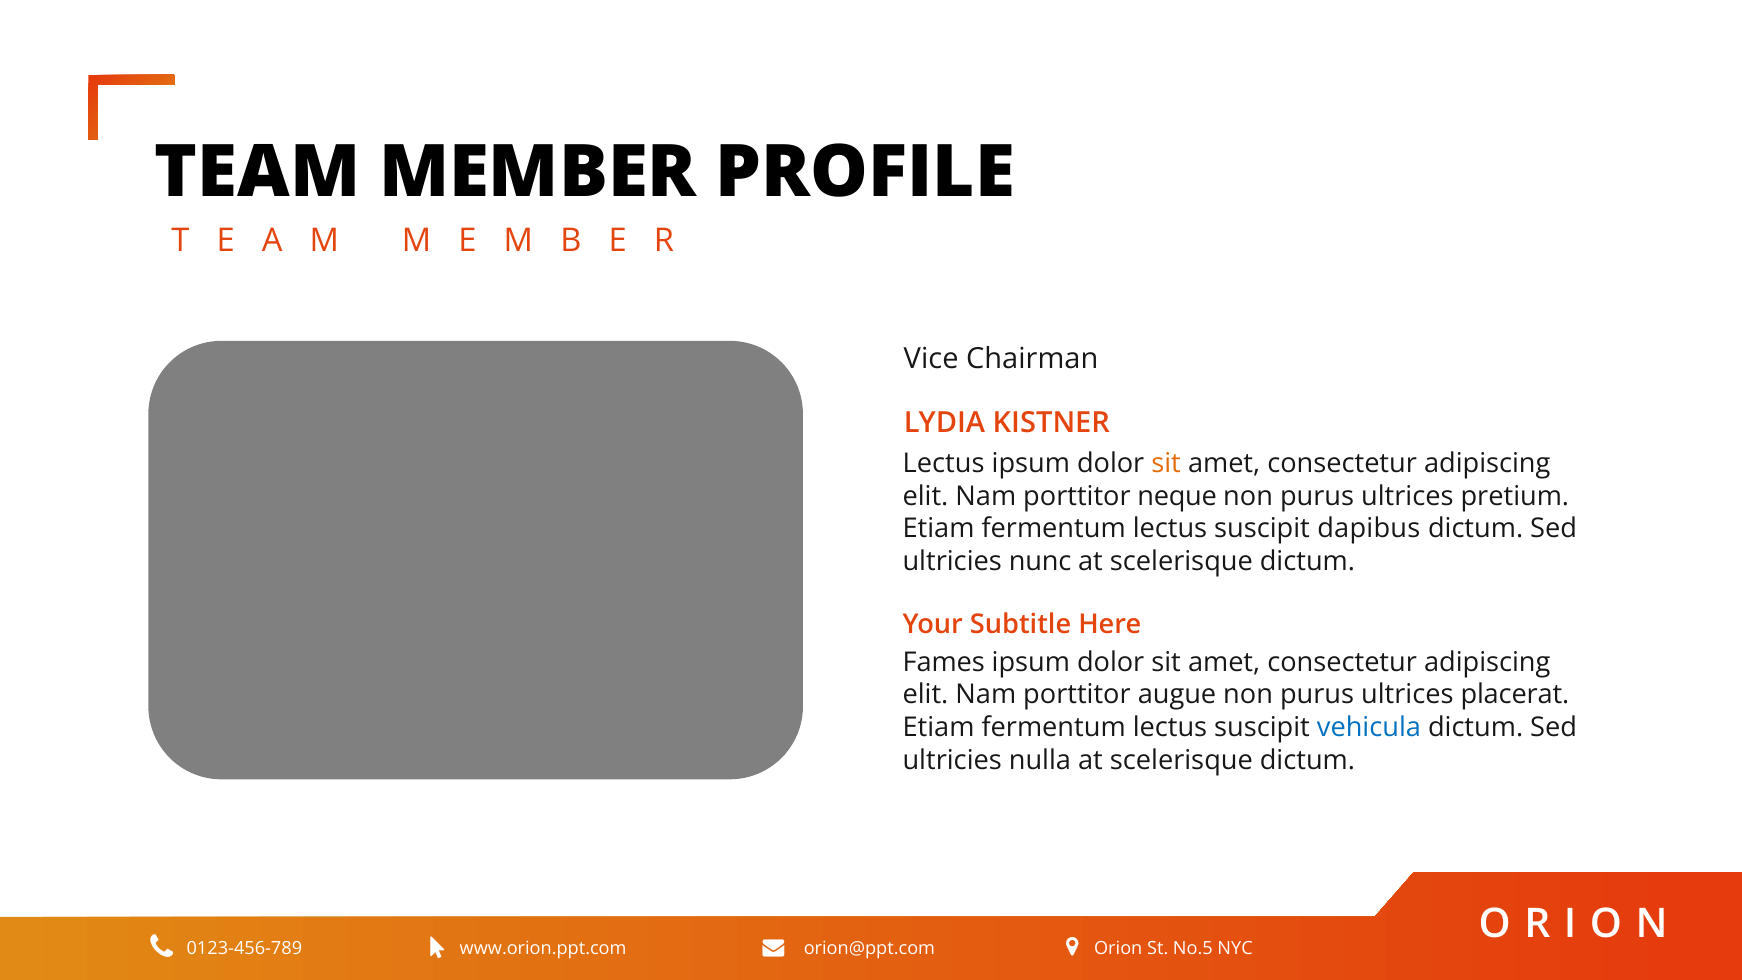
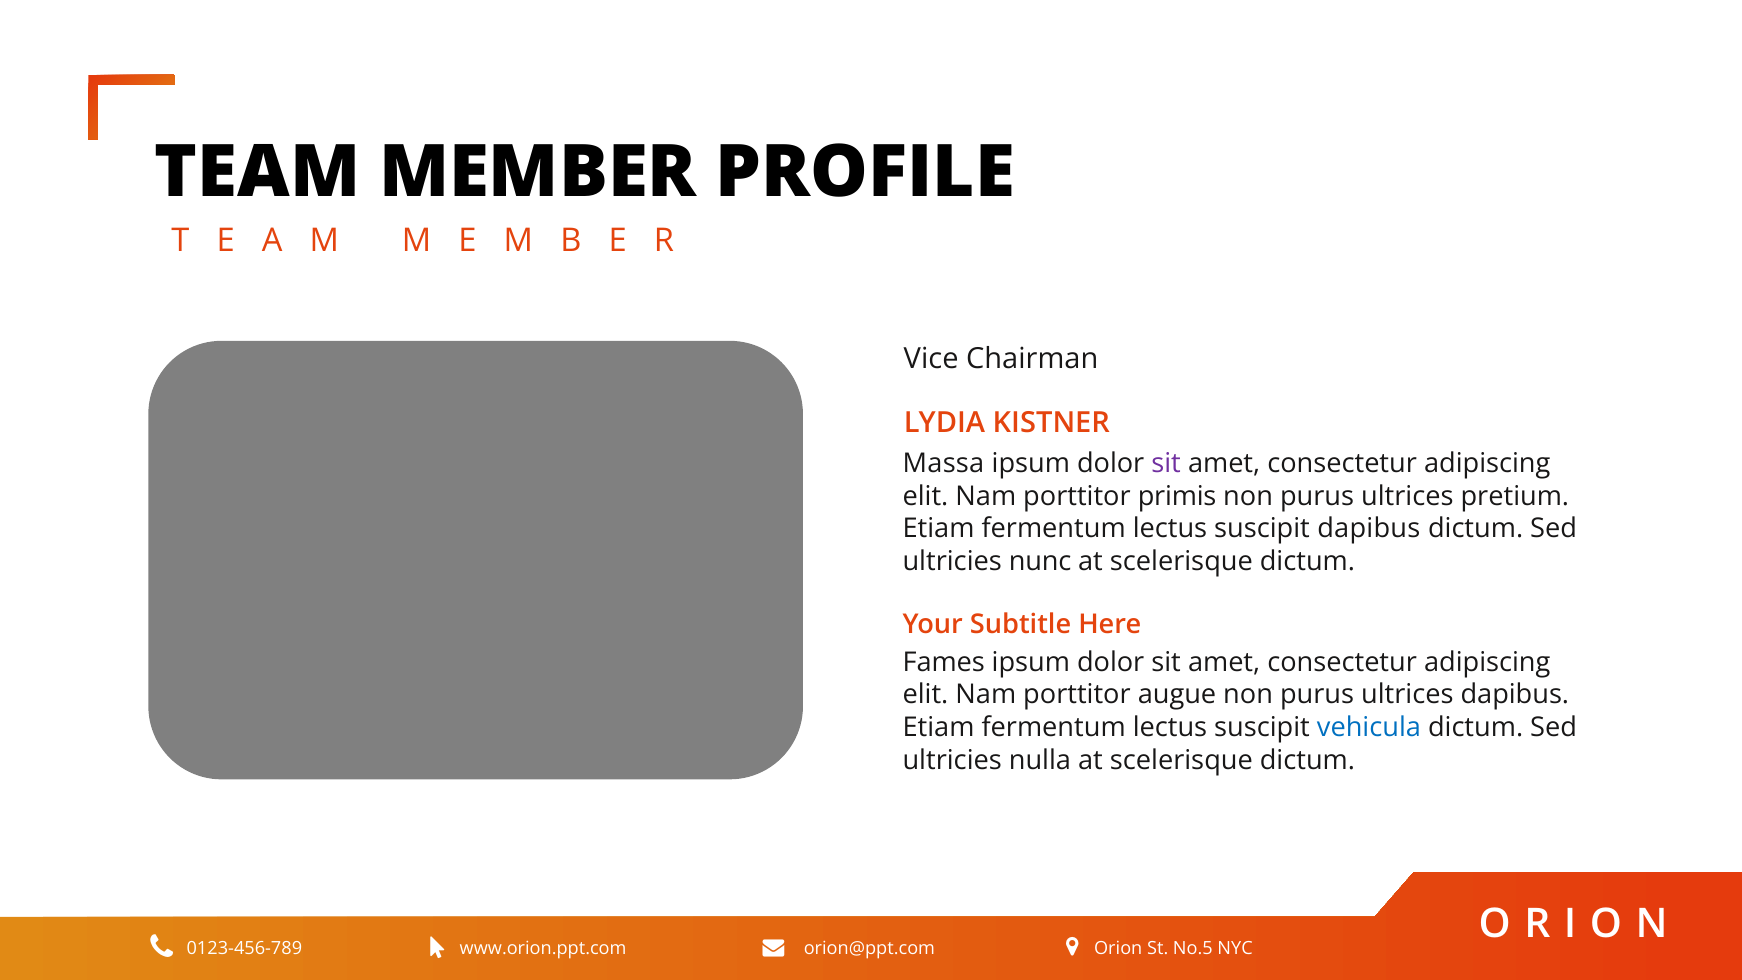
Lectus: Lectus -> Massa (943, 463)
sit colour: orange -> purple (1166, 463)
neque: neque -> primis (1177, 496)
ultrices placerat: placerat -> dapibus (1515, 695)
